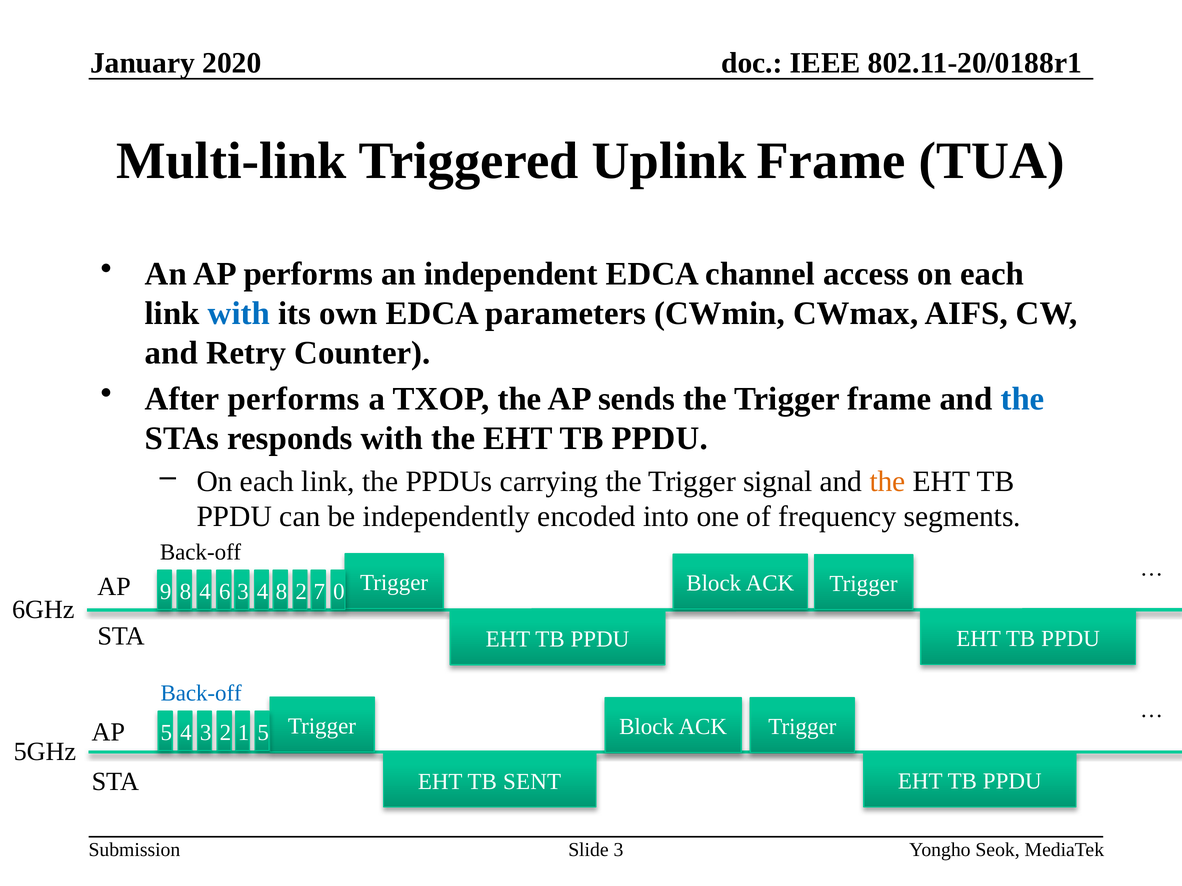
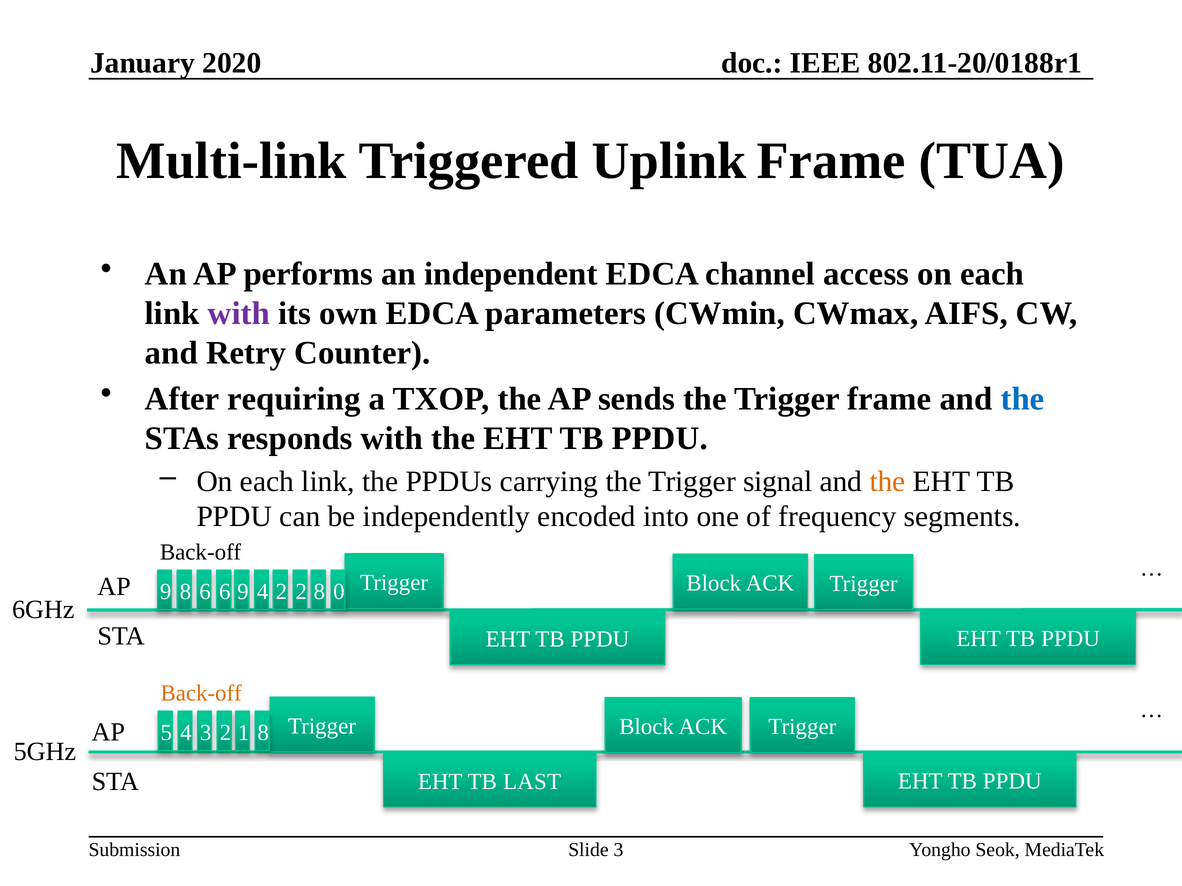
with colour: blue -> purple (239, 314)
After performs: performs -> requiring (294, 399)
8 4: 4 -> 6 (205, 592)
3: 3 -> 9 (243, 592)
4 8: 8 -> 2 (281, 592)
7: 7 -> 8 (319, 592)
Back-off colour: blue -> orange (201, 693)
1 5: 5 -> 8 (263, 733)
SENT: SENT -> LAST (532, 782)
